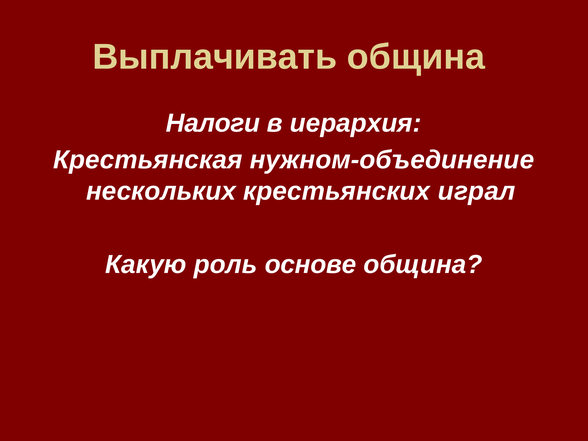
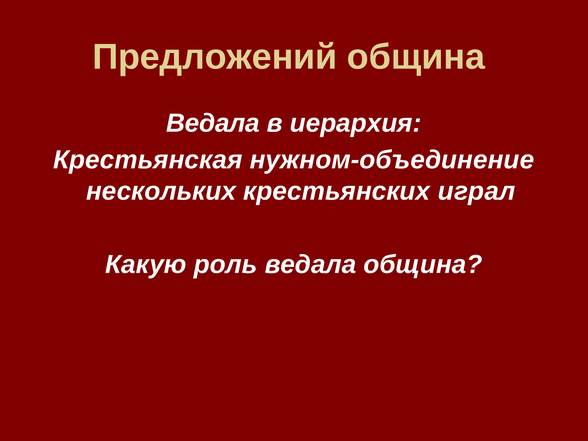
Выплачивать: Выплачивать -> Предложений (215, 57)
Налоги: Налоги -> Ведала (213, 123)
роль основе: основе -> ведала (310, 265)
